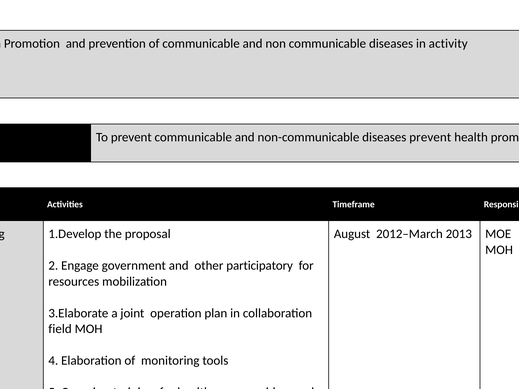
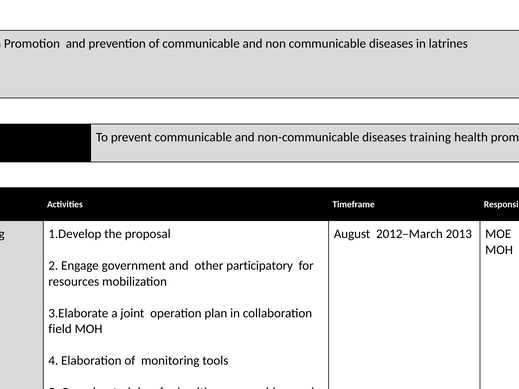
in activity: activity -> latrines (448, 44)
diseases prevent: prevent -> training (430, 137)
